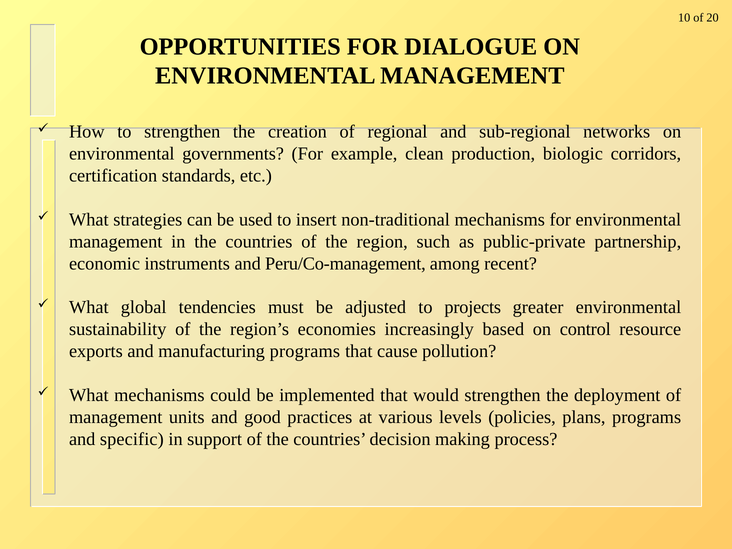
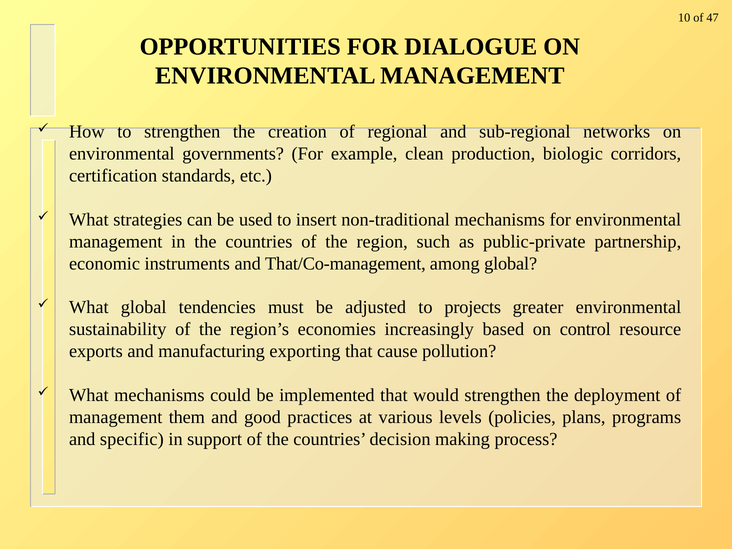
20: 20 -> 47 (713, 18)
Peru/Co-management: Peru/Co-management -> That/Co-management (345, 264)
among recent: recent -> global (511, 264)
manufacturing programs: programs -> exporting (305, 351)
units: units -> them (187, 417)
